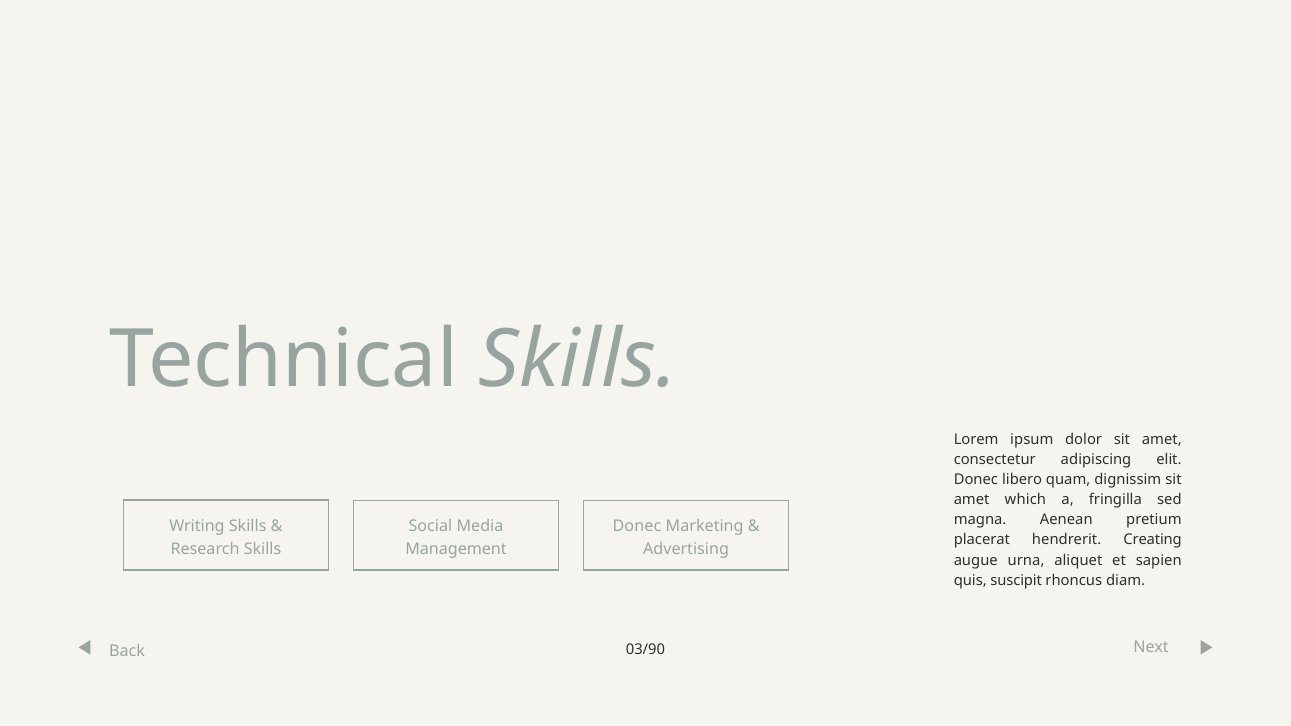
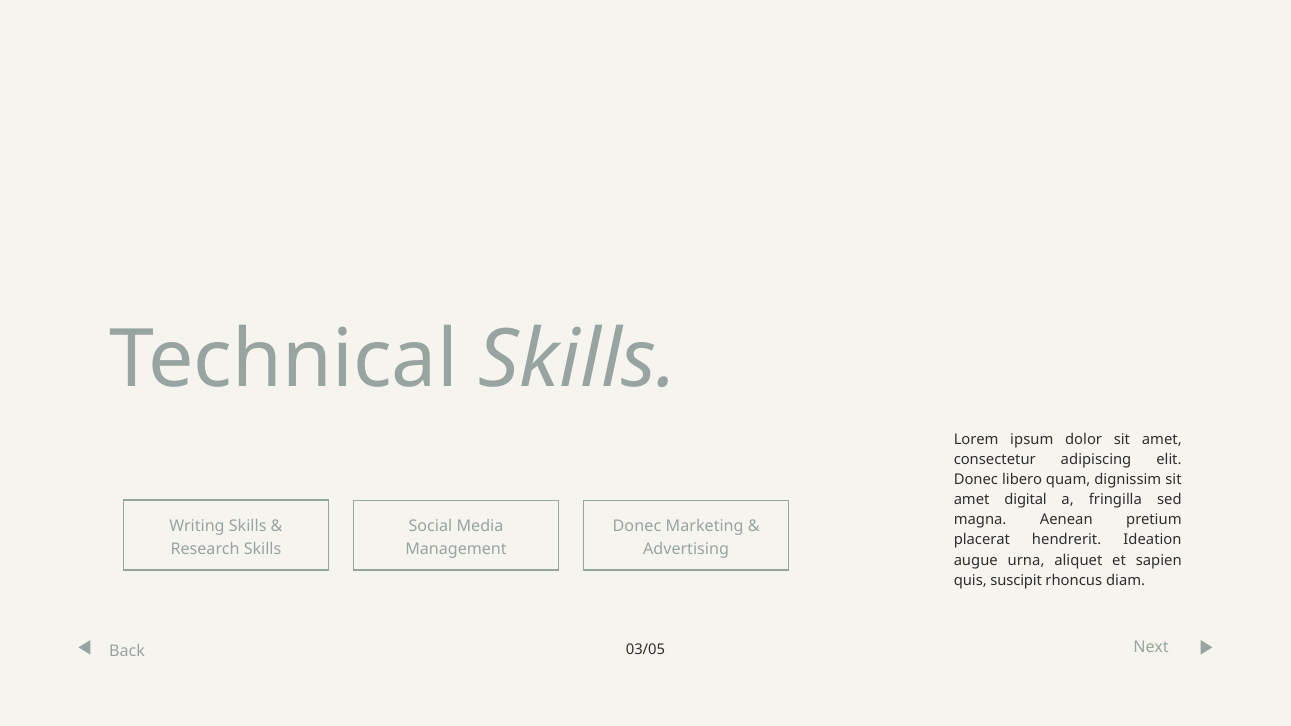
which: which -> digital (1026, 500)
Creating: Creating -> Ideation (1152, 540)
03/90: 03/90 -> 03/05 (645, 650)
